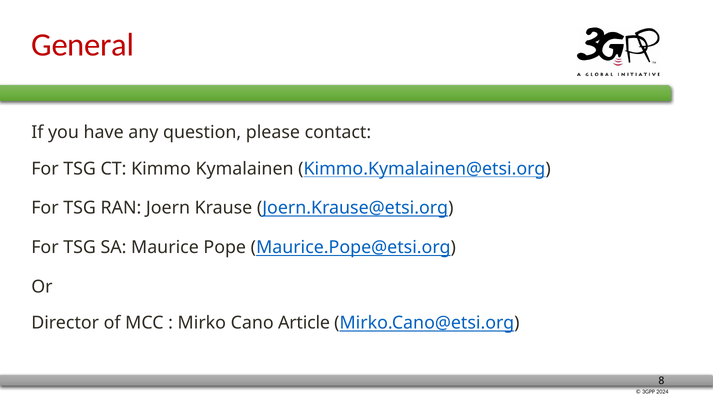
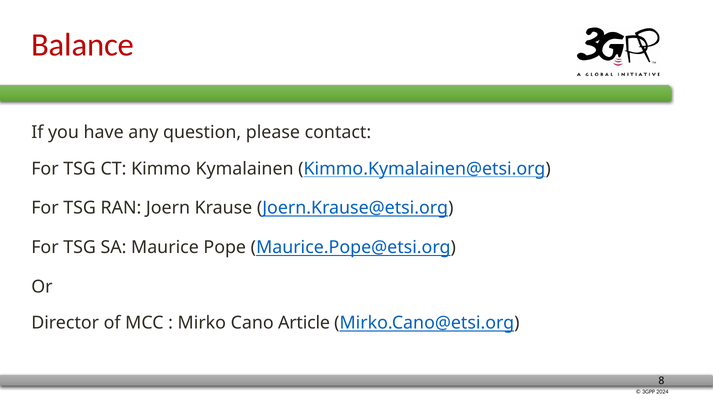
General: General -> Balance (83, 45)
